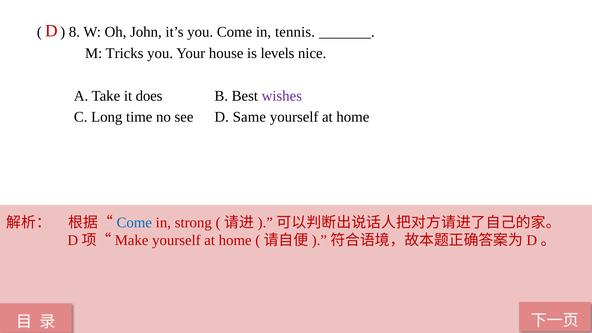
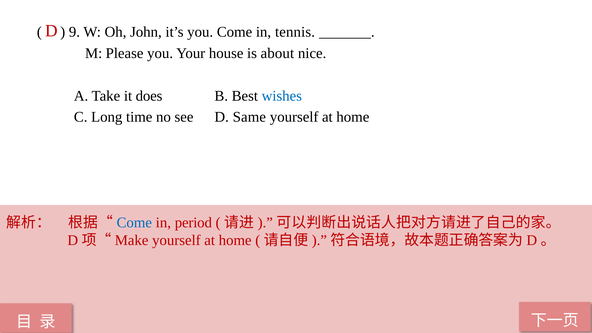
8: 8 -> 9 (74, 32)
Tricks: Tricks -> Please (125, 53)
levels: levels -> about (277, 53)
wishes colour: purple -> blue (282, 96)
strong: strong -> period (193, 223)
